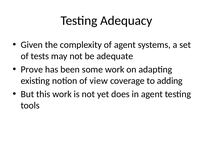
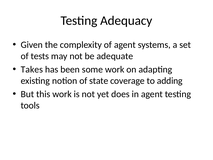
Prove: Prove -> Takes (32, 69)
view: view -> state (99, 81)
